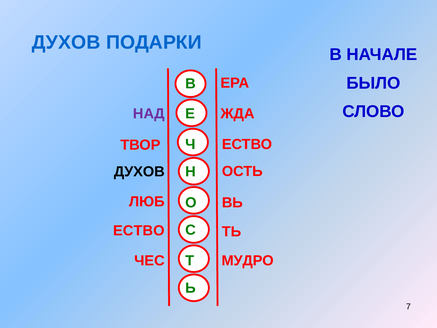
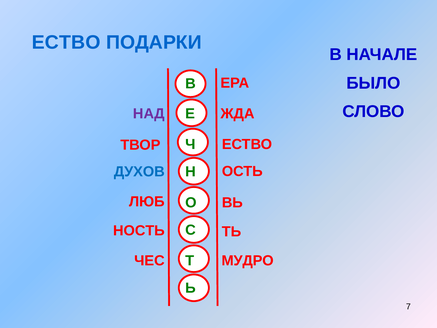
ДУХОВ: ДУХОВ -> ЕСТВО (66, 42)
ДУХОВ colour: black -> blue (139, 172)
ЕСТВО: ЕСТВО -> НОСТЬ (139, 230)
